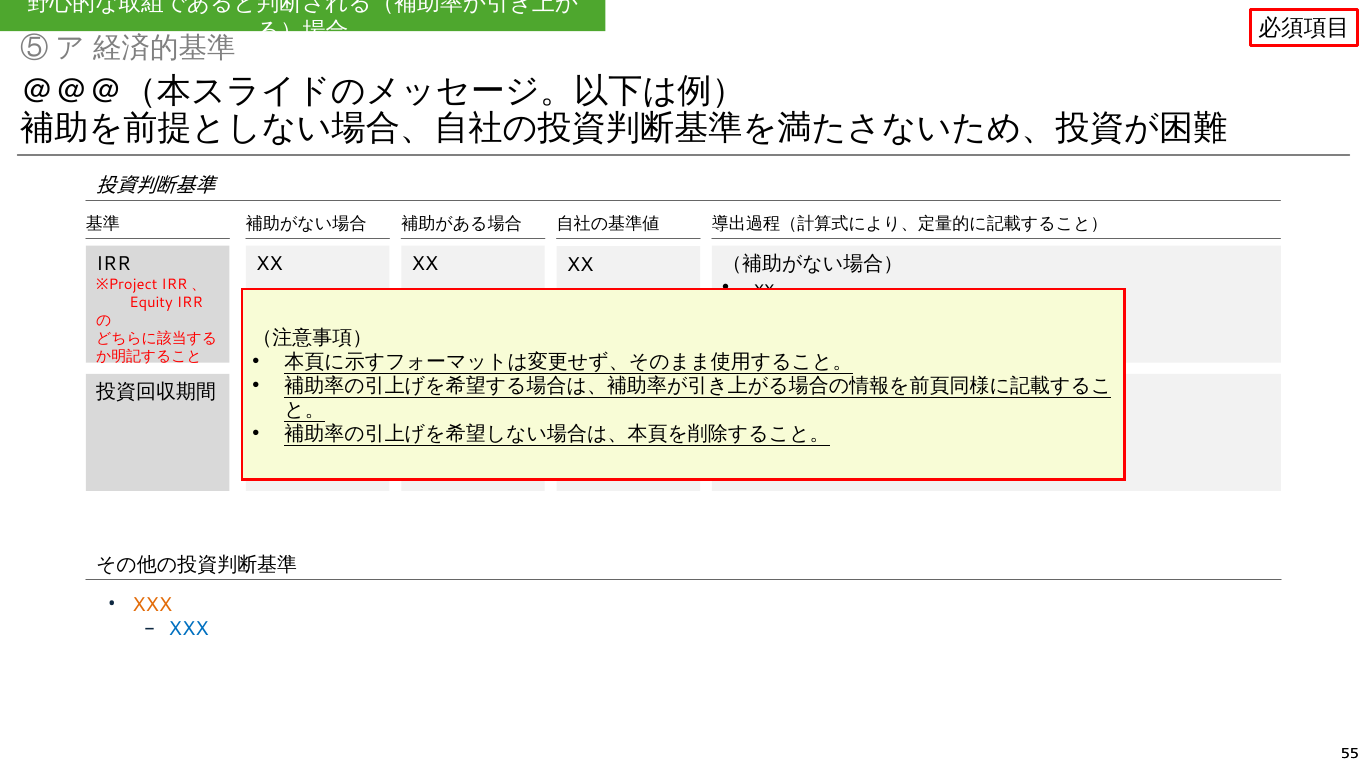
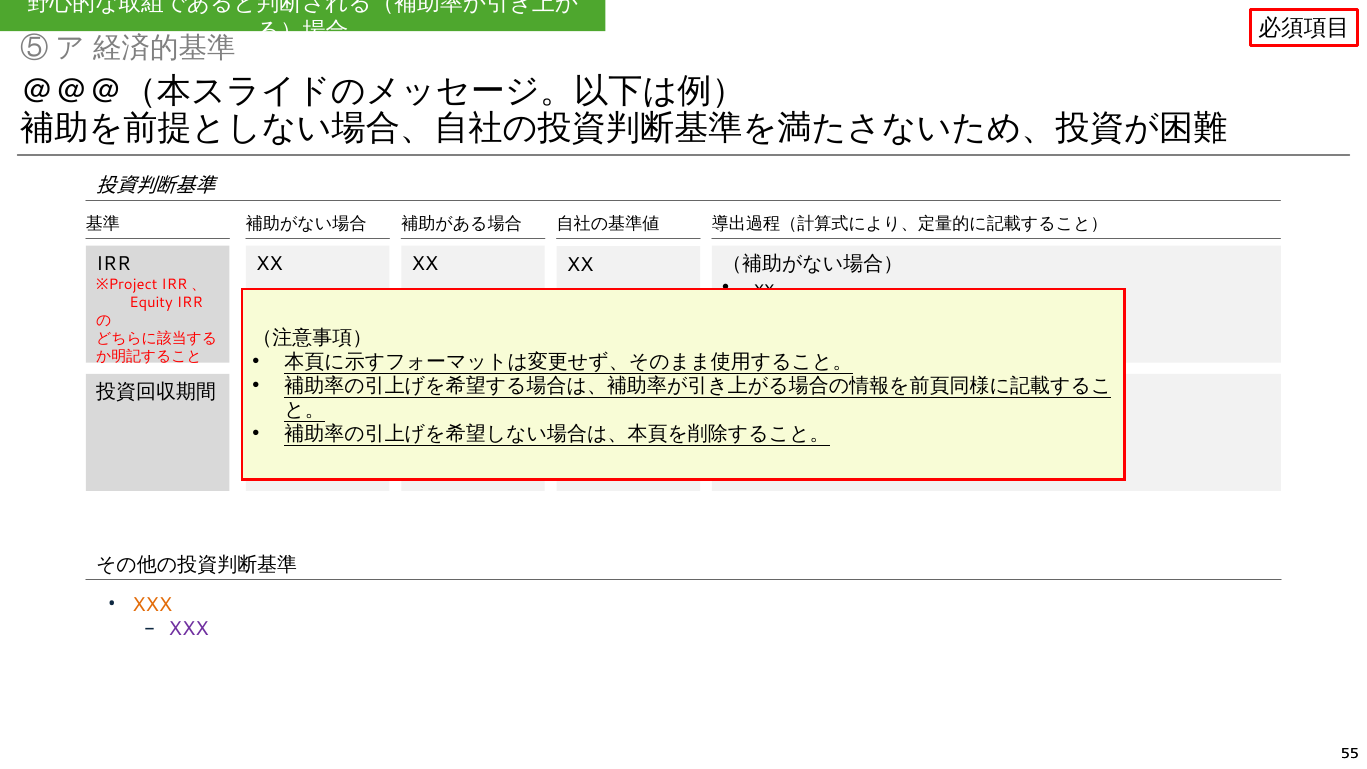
XXX colour: blue -> purple (189, 629)
